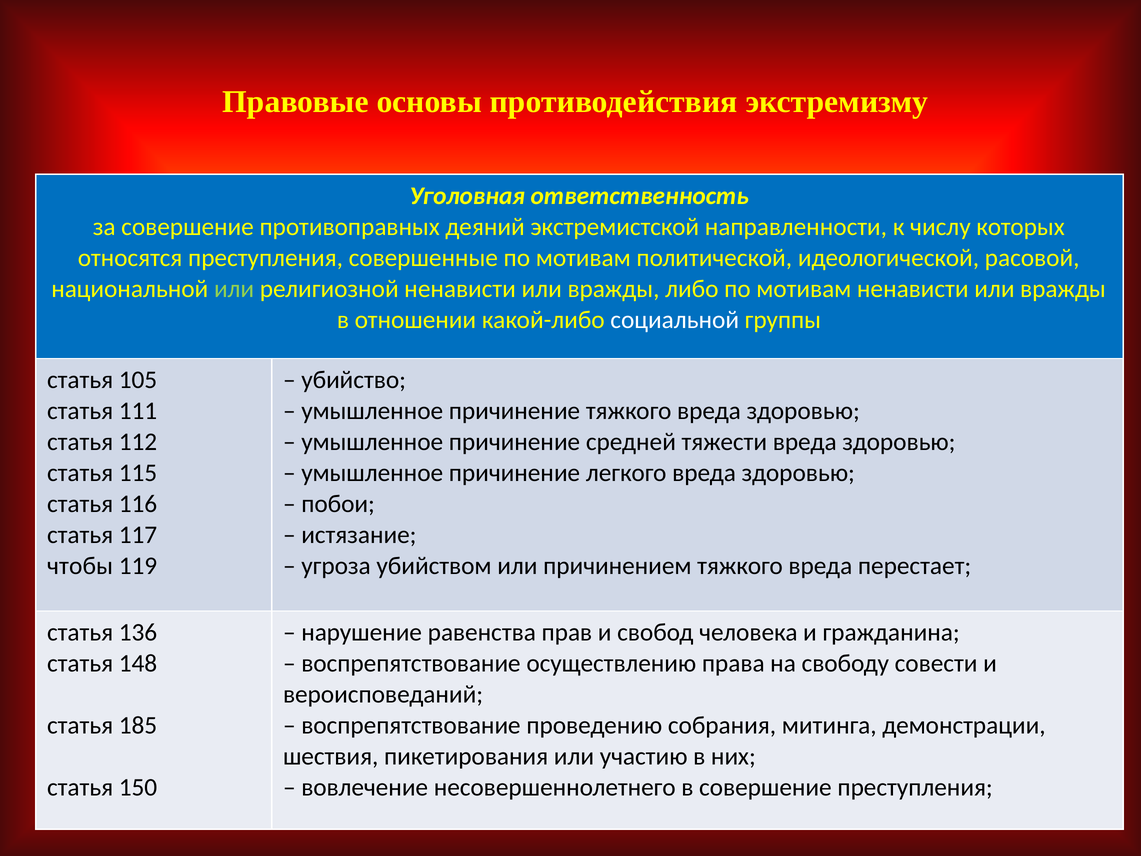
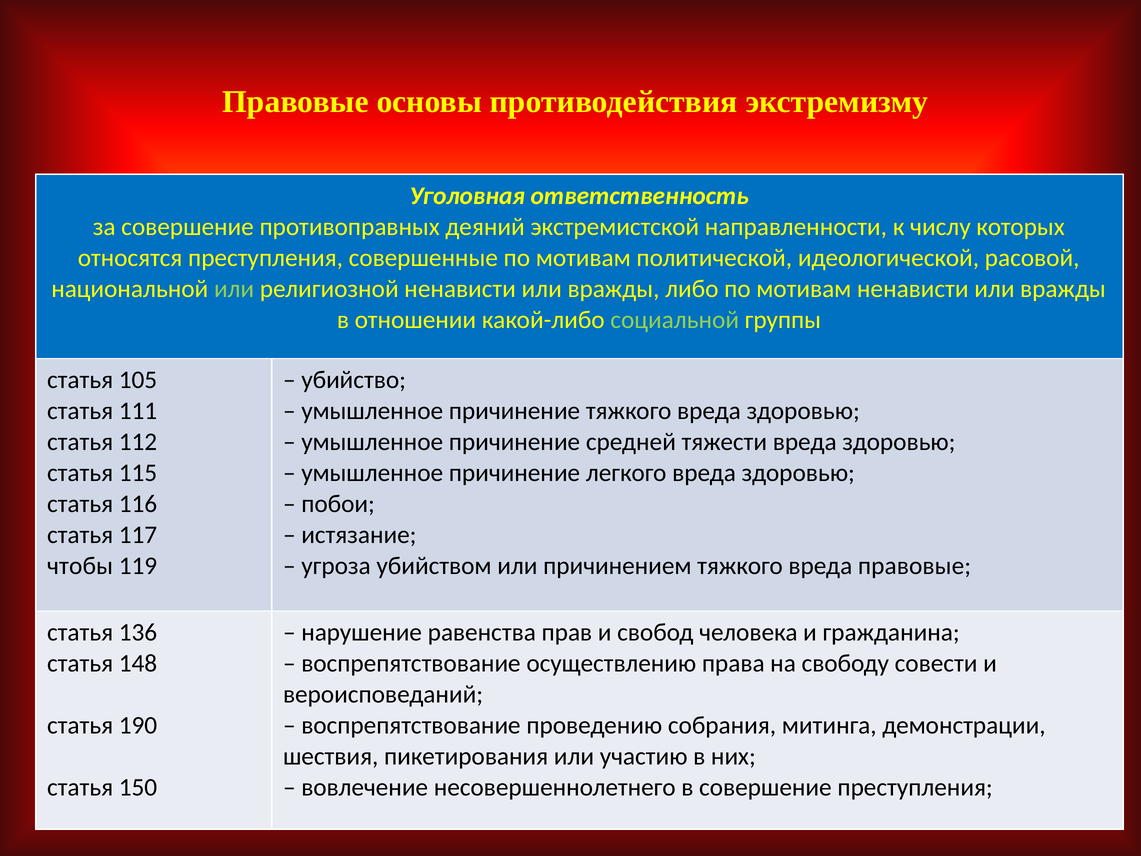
социальной colour: white -> light green (675, 320)
вреда перестает: перестает -> правовые (914, 566)
185: 185 -> 190 (138, 725)
